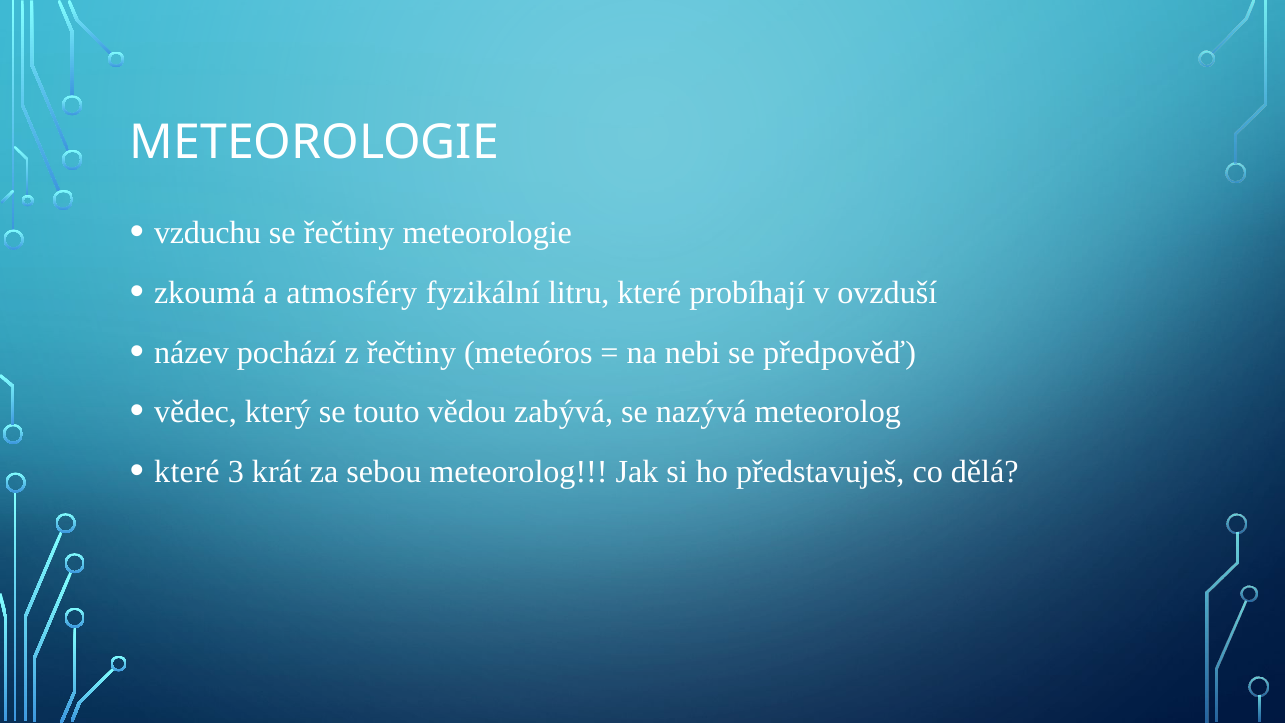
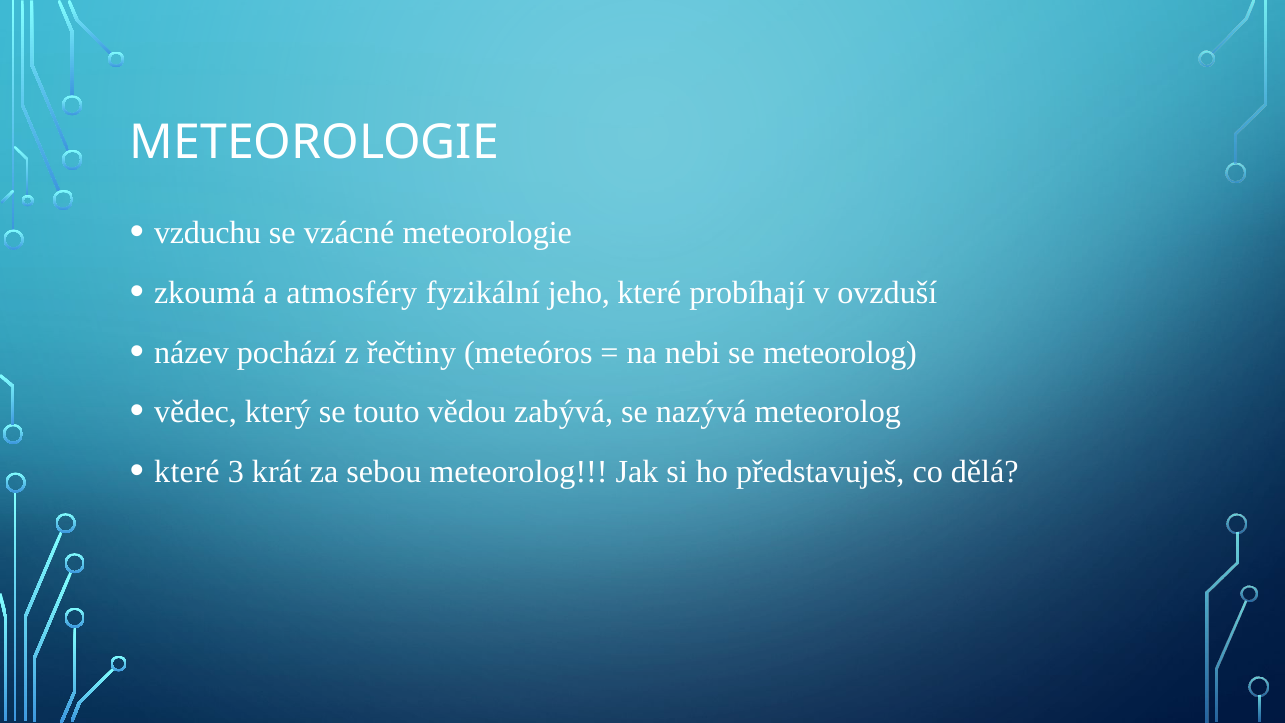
se řečtiny: řečtiny -> vzácné (349, 233)
litru: litru -> jeho (579, 293)
se předpověď: předpověď -> meteorolog (840, 352)
